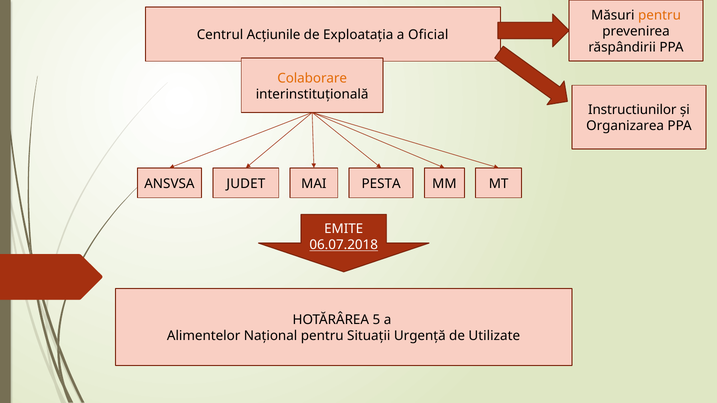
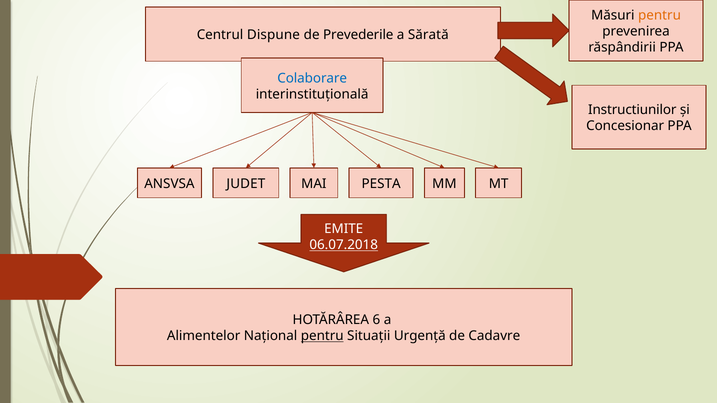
Acțiunile: Acțiunile -> Dispune (273, 35)
Exploatația: Exploatația -> Prevederile (358, 35)
Oficial: Oficial -> Sărată (428, 35)
Colaborare colour: orange -> blue (312, 78)
Organizarea: Organizarea -> Concesionar (625, 126)
5: 5 -> 6 (376, 320)
pentru underline: none -> present (322, 336)
Utilizate: Utilizate -> Cadavre (494, 336)
